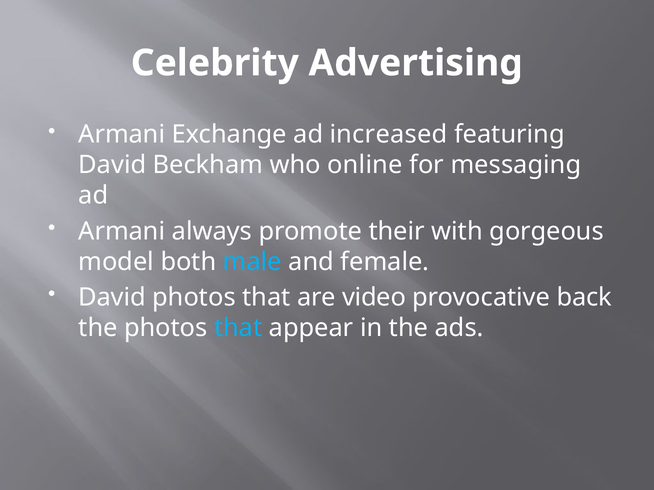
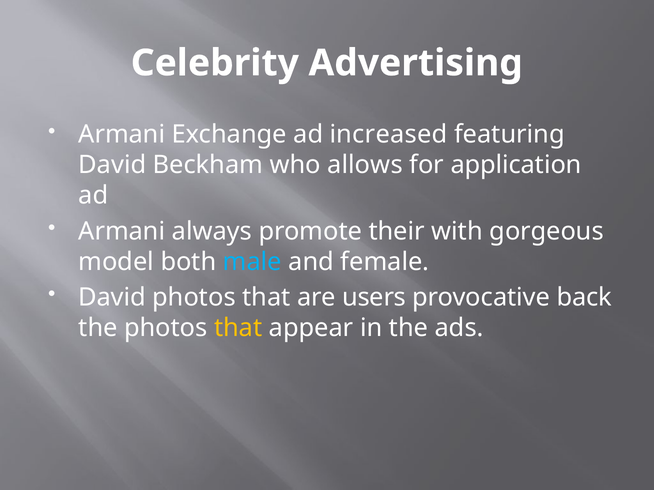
online: online -> allows (365, 165)
messaging: messaging -> application (516, 165)
video: video -> users (374, 298)
that colour: light blue -> yellow (238, 328)
